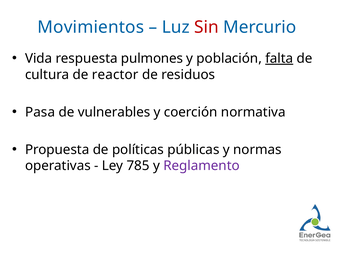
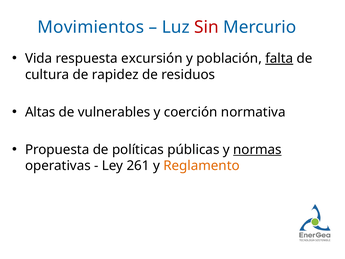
pulmones: pulmones -> excursión (152, 58)
reactor: reactor -> rapidez (115, 75)
Pasa: Pasa -> Altas (40, 112)
normas underline: none -> present (257, 150)
785: 785 -> 261 (138, 166)
Reglamento colour: purple -> orange (202, 166)
